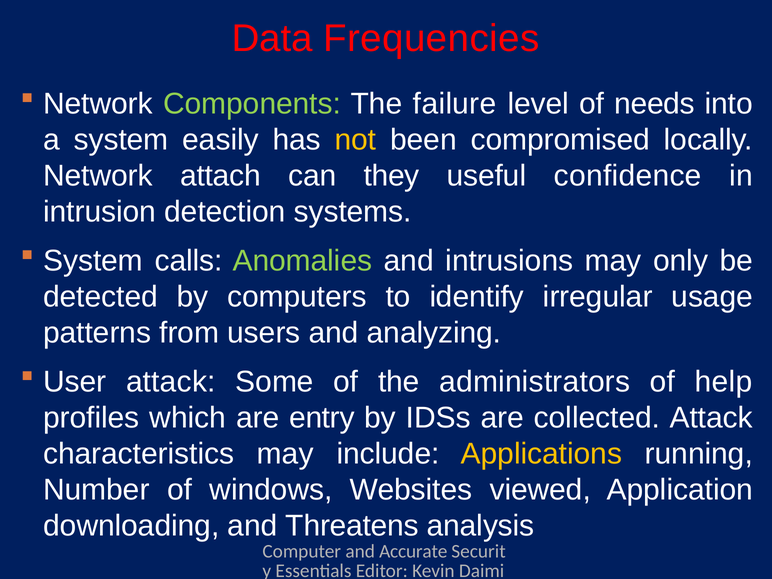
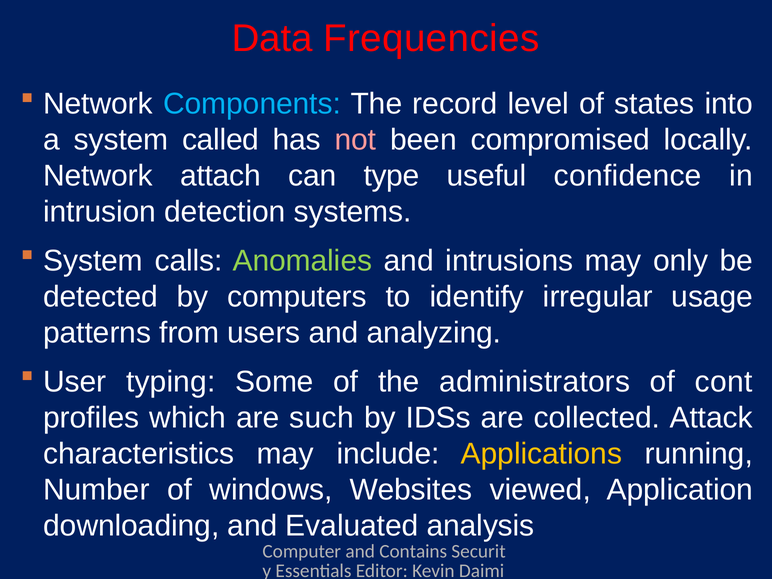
Components colour: light green -> light blue (252, 104)
failure: failure -> record (455, 104)
needs: needs -> states (654, 104)
easily: easily -> called (221, 140)
not colour: yellow -> pink (355, 140)
they: they -> type (392, 176)
User attack: attack -> typing (171, 382)
help: help -> cont (724, 382)
entry: entry -> such (322, 418)
Threatens: Threatens -> Evaluated (352, 526)
Accurate: Accurate -> Contains (413, 551)
